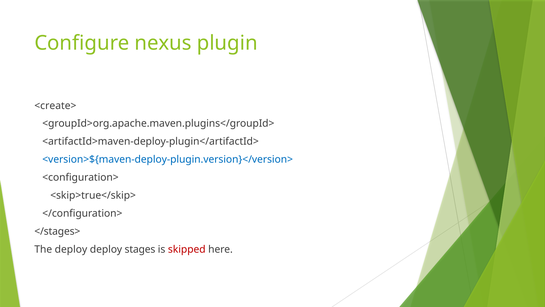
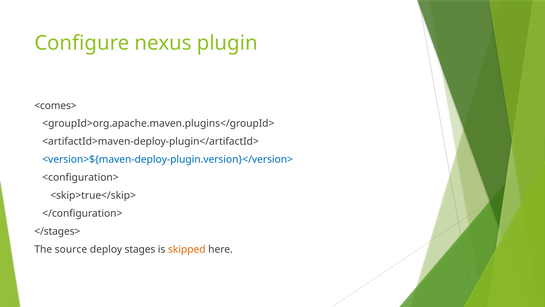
<create>: <create> -> <comes> (55, 105)
The deploy: deploy -> source (71, 249)
skipped colour: red -> orange (187, 249)
